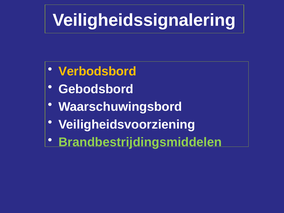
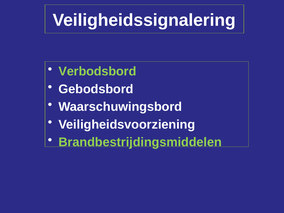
Verbodsbord colour: yellow -> light green (97, 71)
